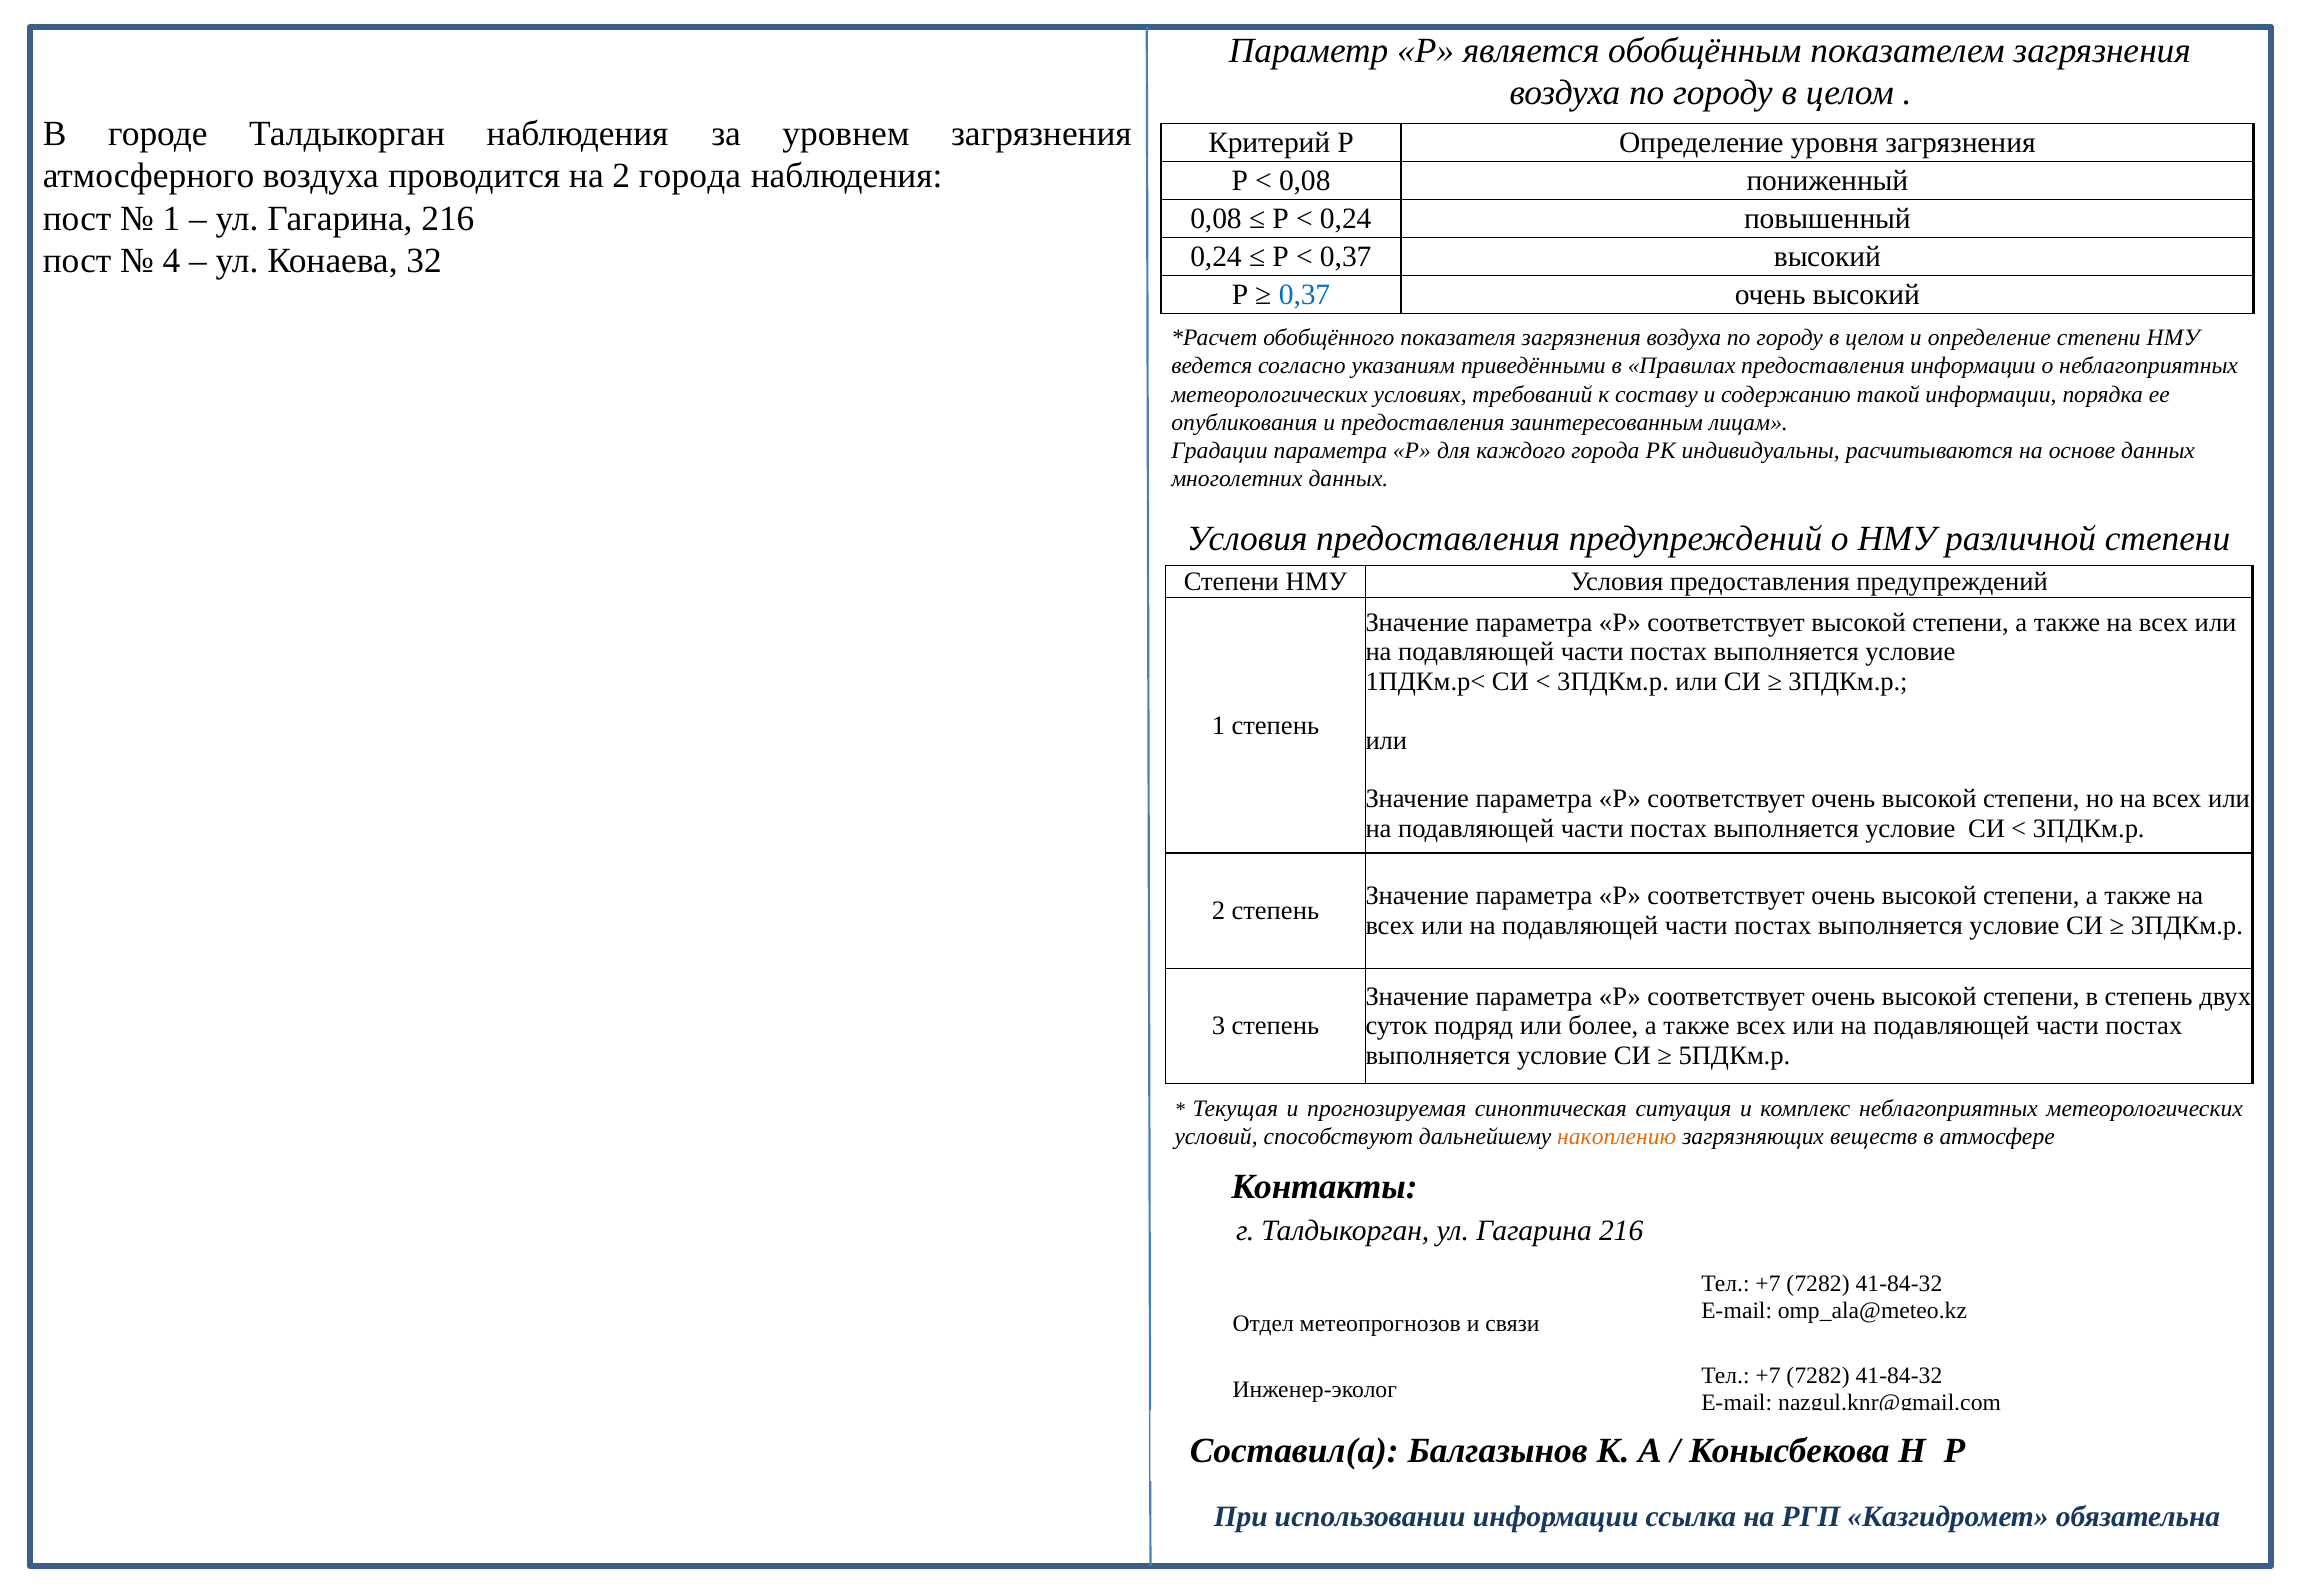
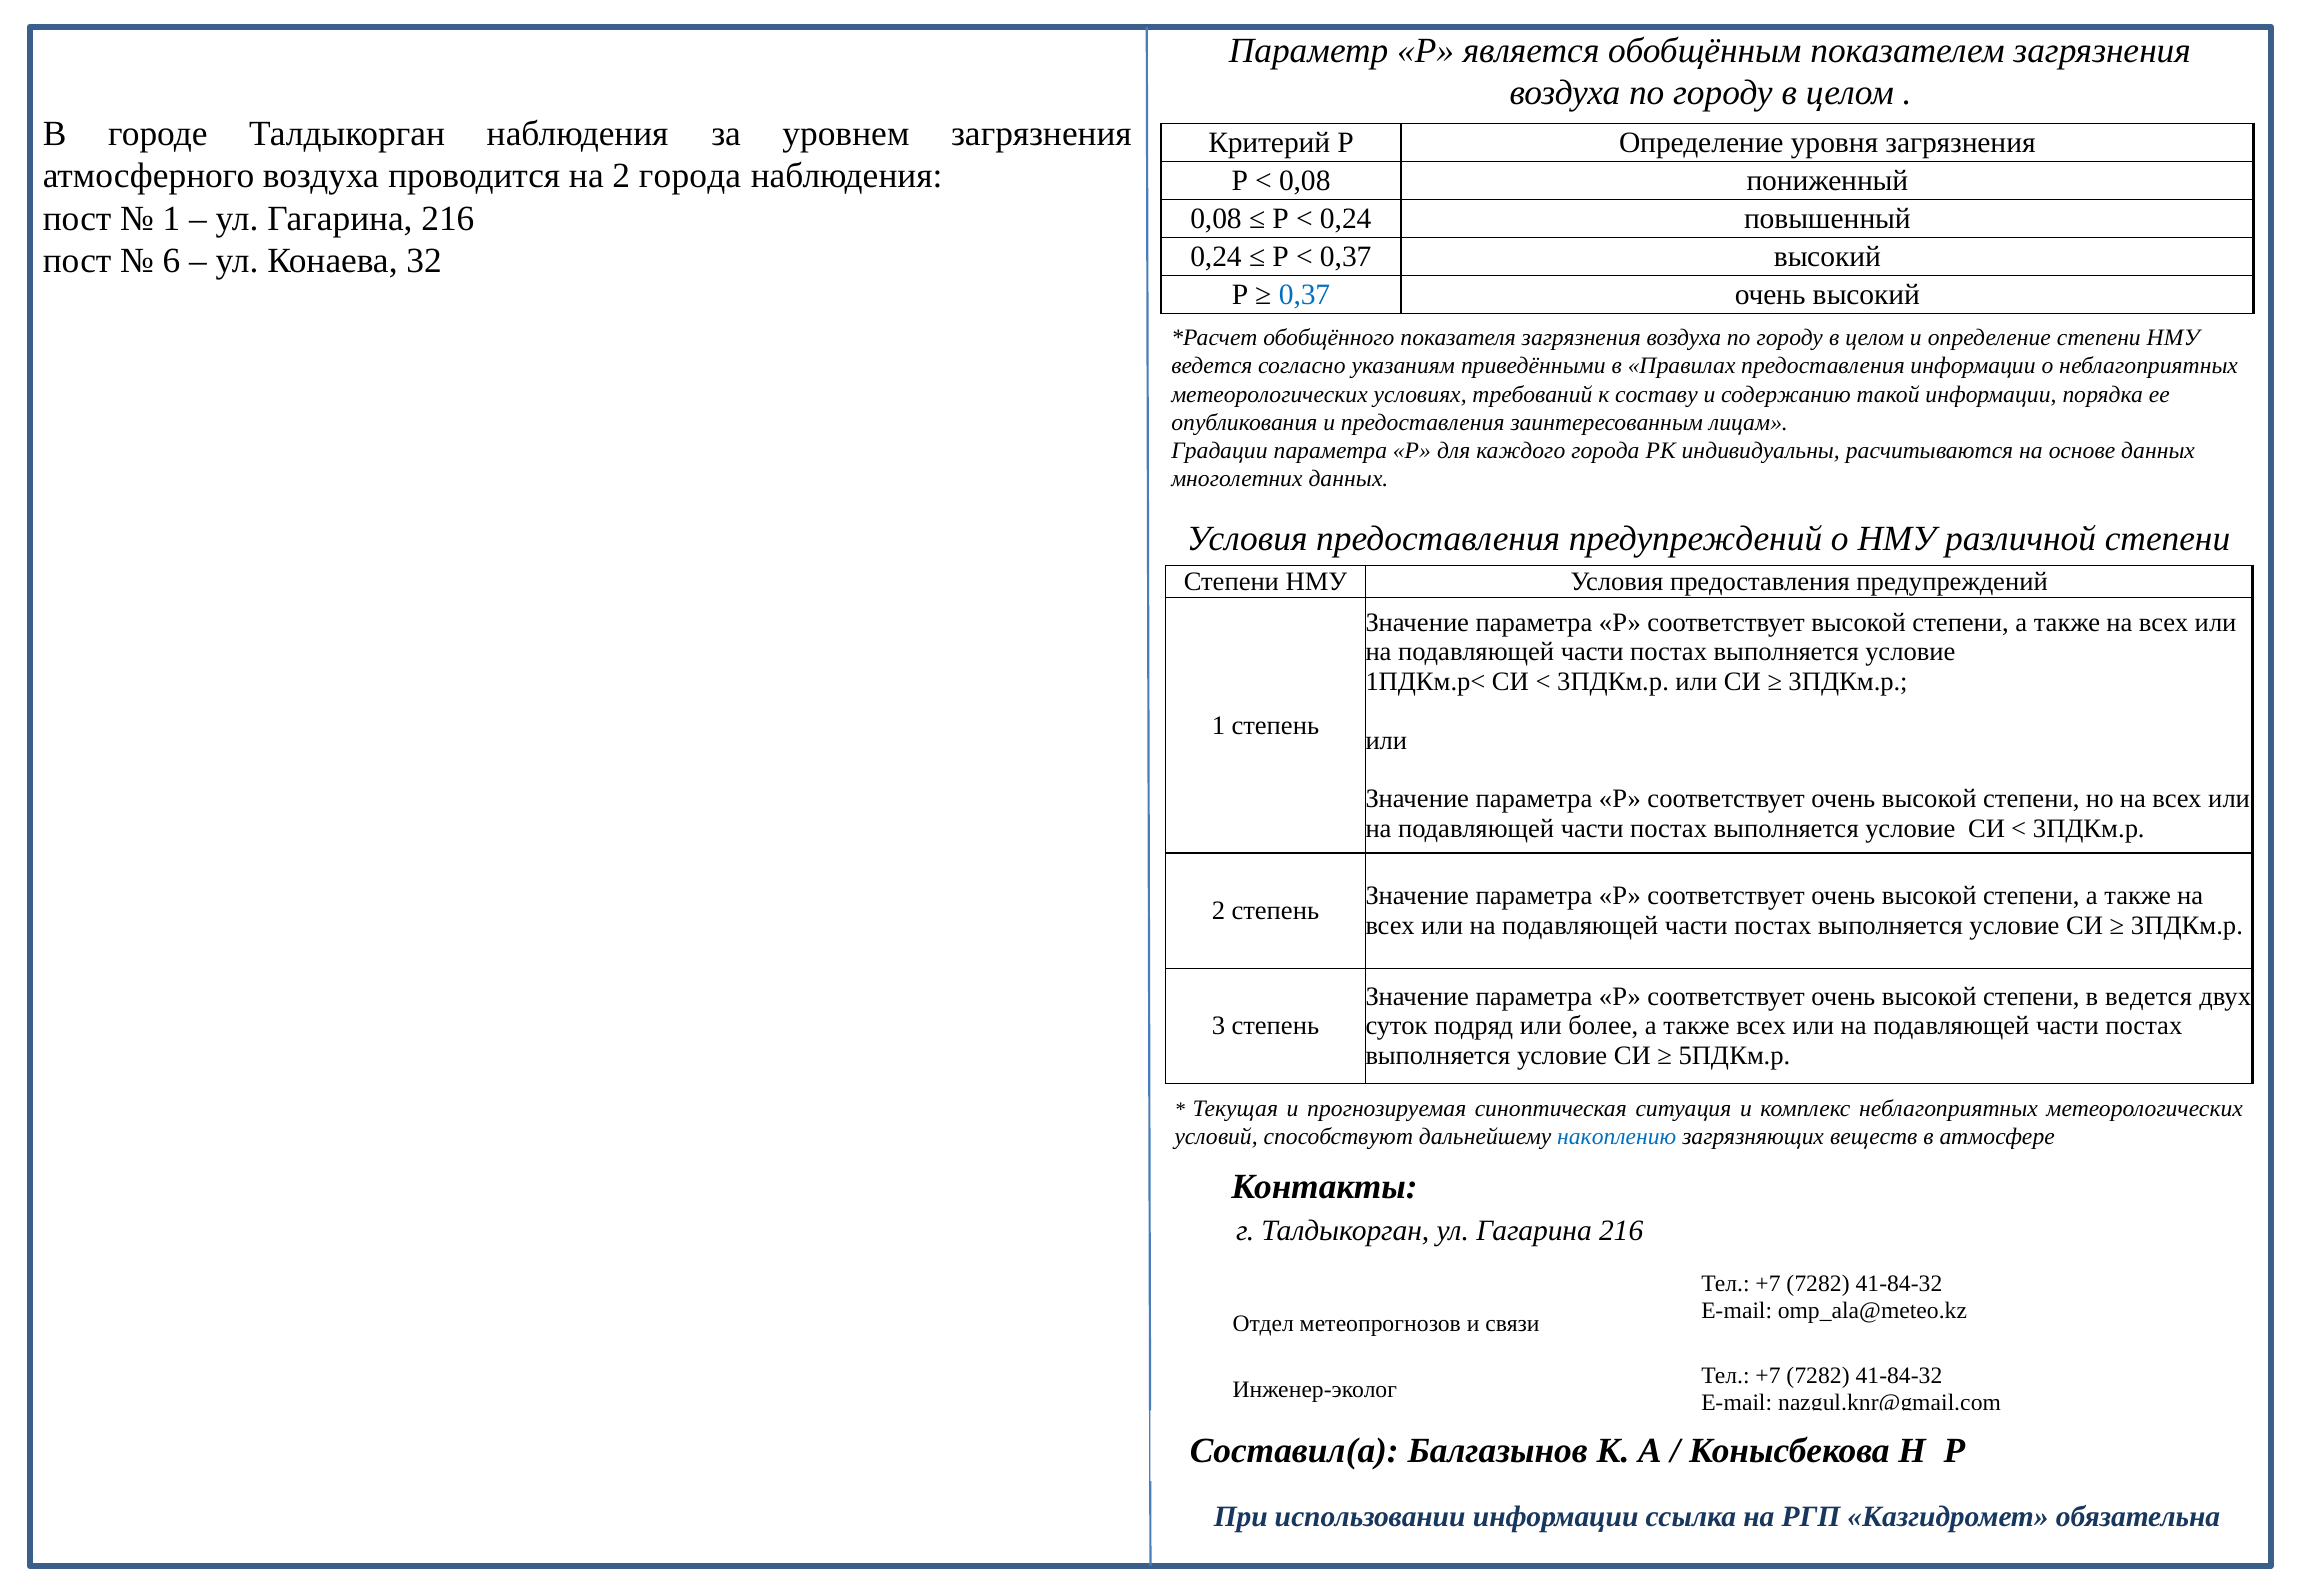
4: 4 -> 6 (172, 261)
в степень: степень -> ведется (2149, 997)
накоплению colour: orange -> blue (1617, 1137)
